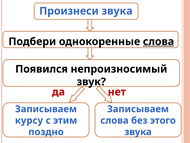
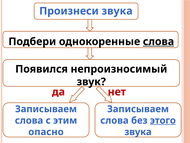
курсу: курсу -> слова (29, 120)
этого underline: none -> present (163, 120)
поздно: поздно -> опасно (46, 131)
